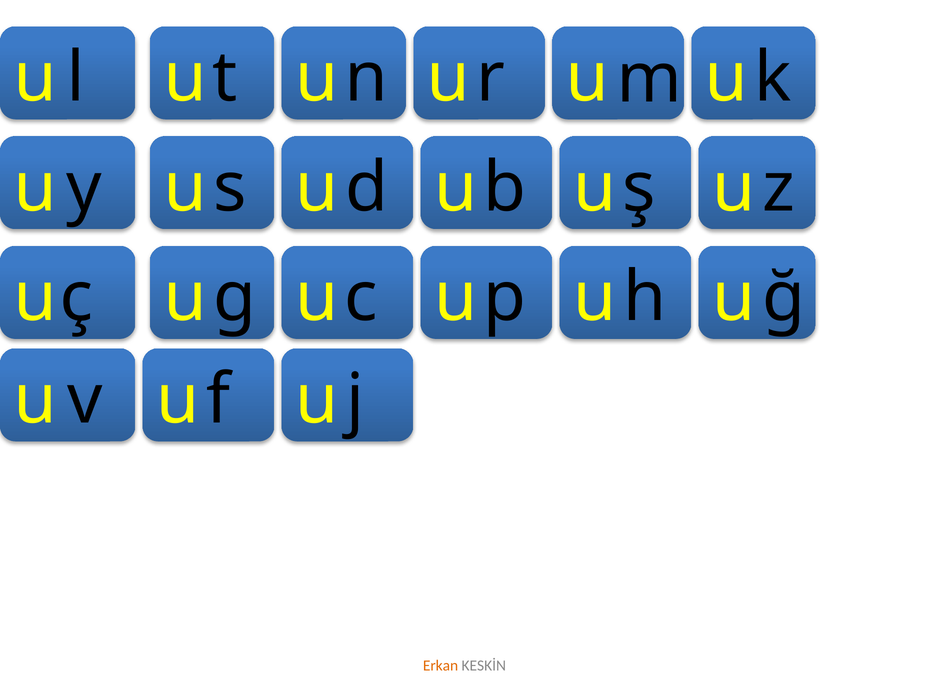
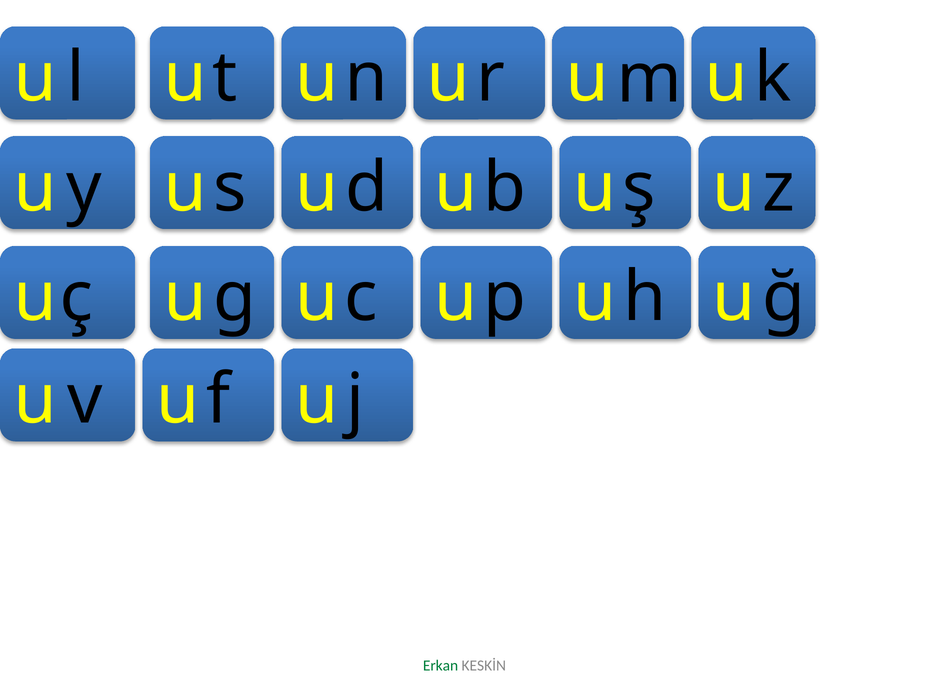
Erkan colour: orange -> green (441, 665)
